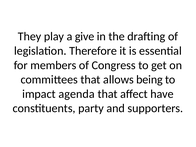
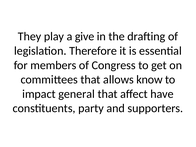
being: being -> know (149, 80)
agenda: agenda -> general (77, 94)
